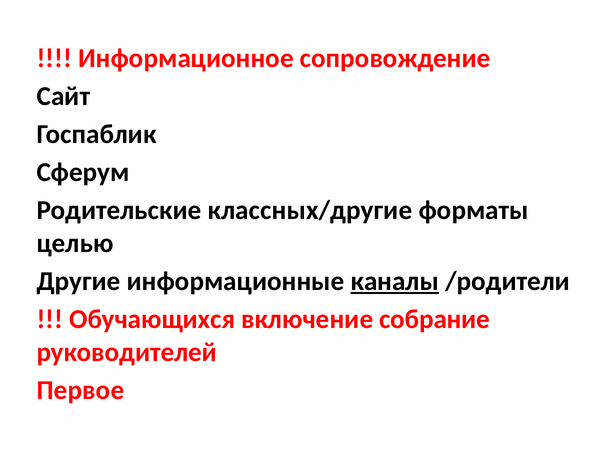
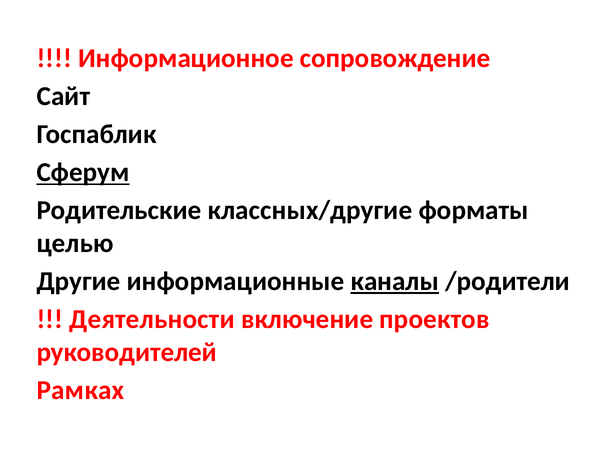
Сферум underline: none -> present (83, 172)
Обучающихся: Обучающихся -> Деятельности (152, 319)
собрание: собрание -> проектов (434, 319)
Первое: Первое -> Рамках (80, 390)
